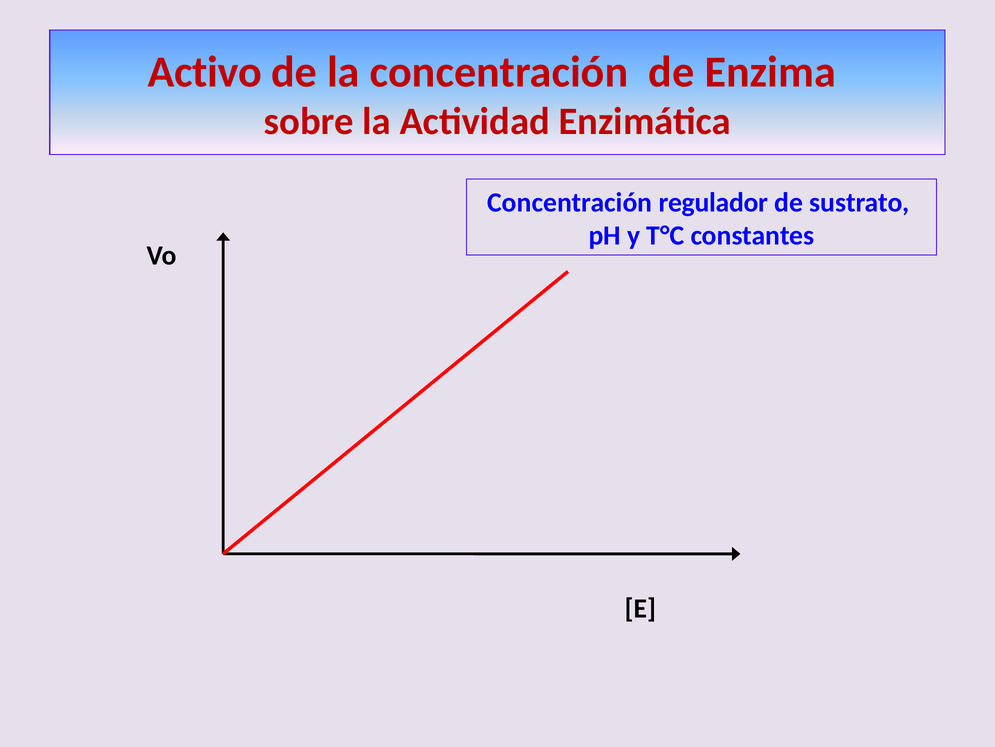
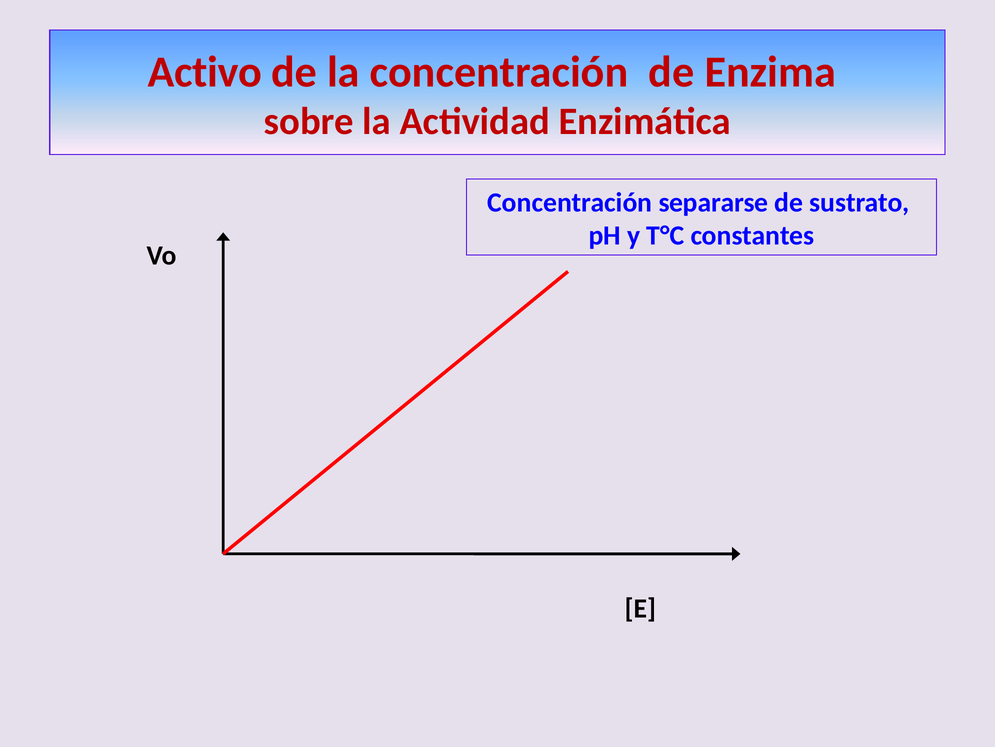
regulador: regulador -> separarse (713, 202)
